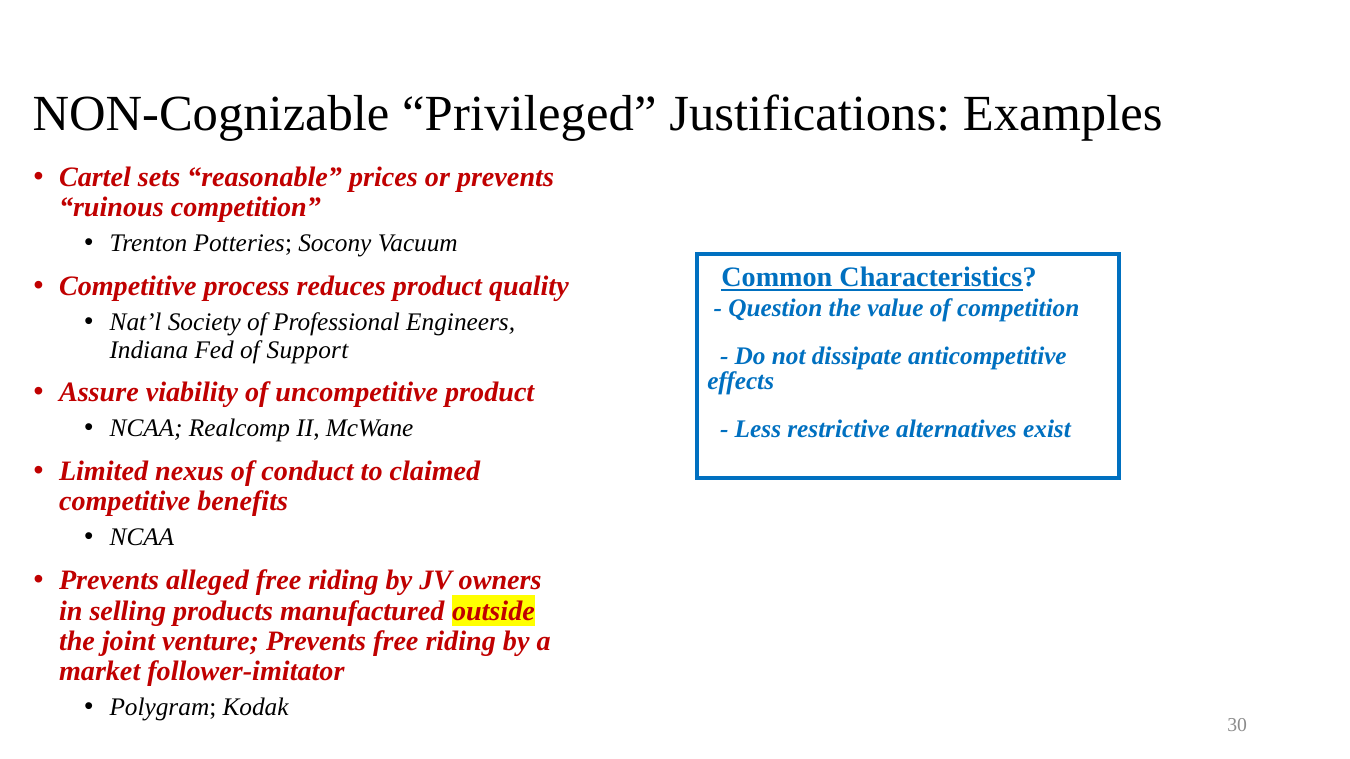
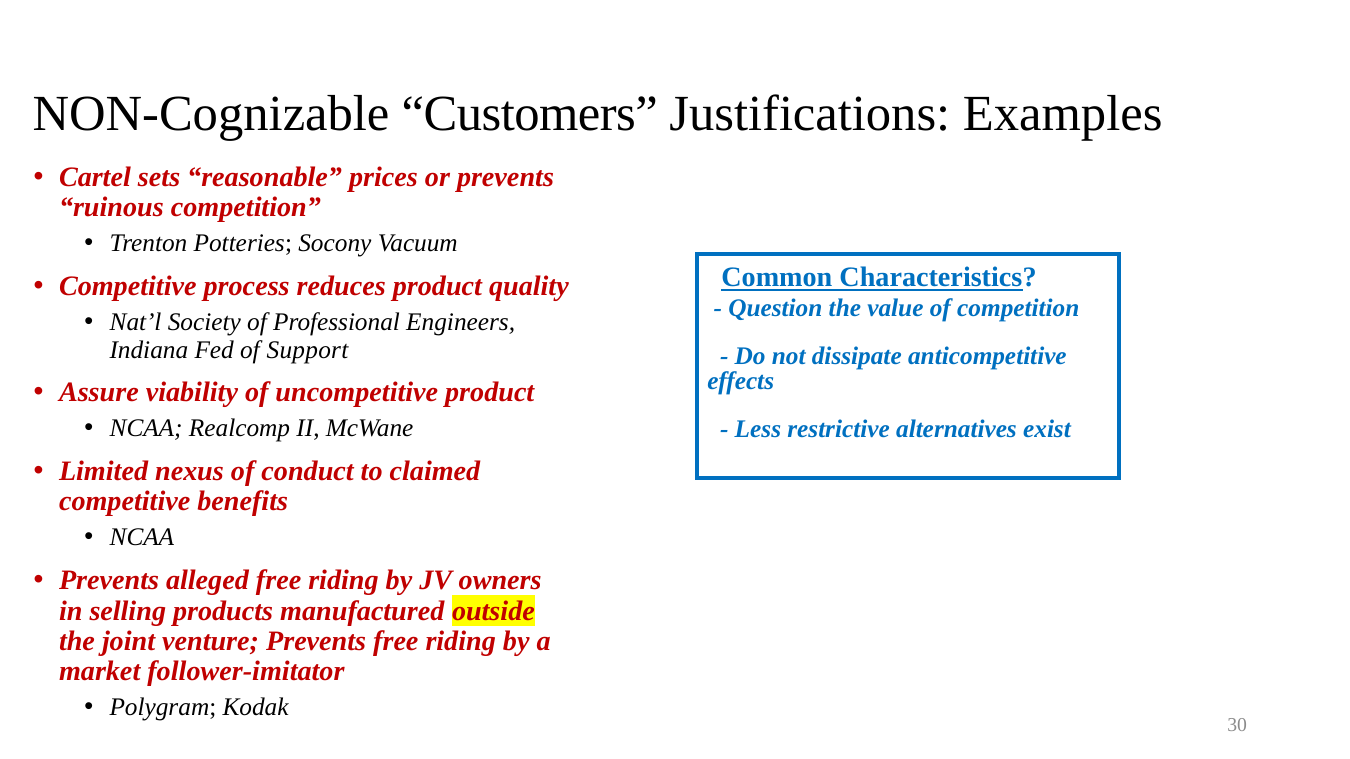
Privileged: Privileged -> Customers (530, 113)
